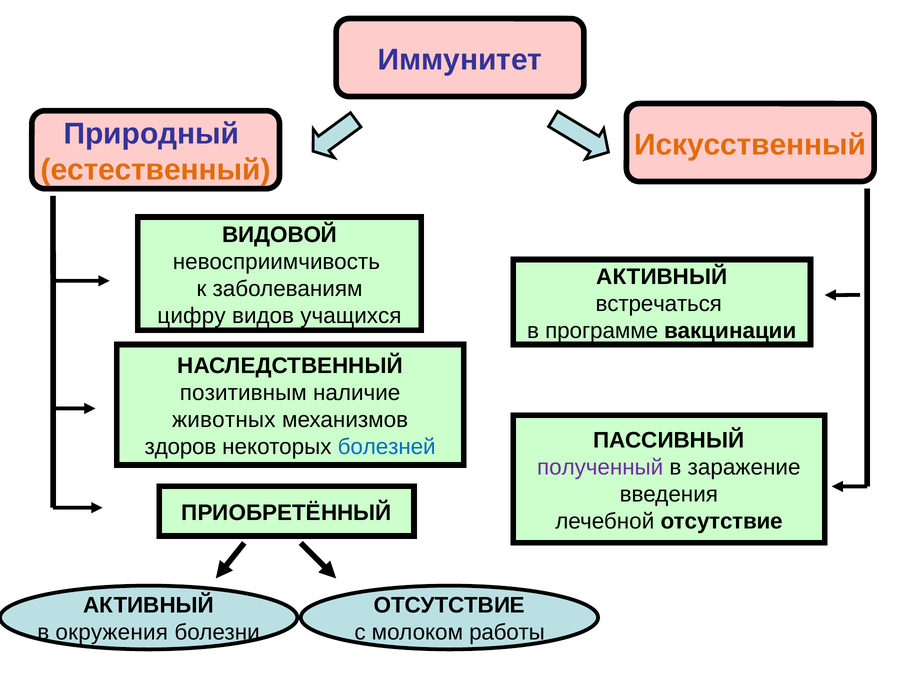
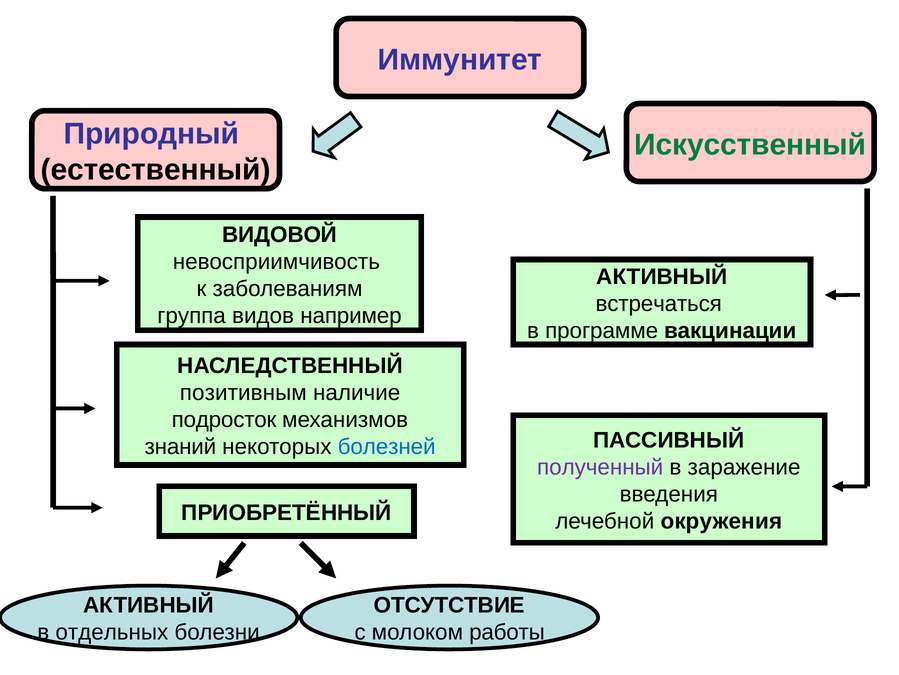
Искусственный colour: orange -> green (750, 144)
естественный colour: orange -> black (156, 170)
цифру: цифру -> группа (192, 315)
учащихся: учащихся -> например (351, 315)
животных: животных -> подросток (224, 419)
здоров: здоров -> знаний (180, 446)
лечебной отсутствие: отсутствие -> окружения (721, 521)
окружения: окружения -> отдельных (112, 632)
